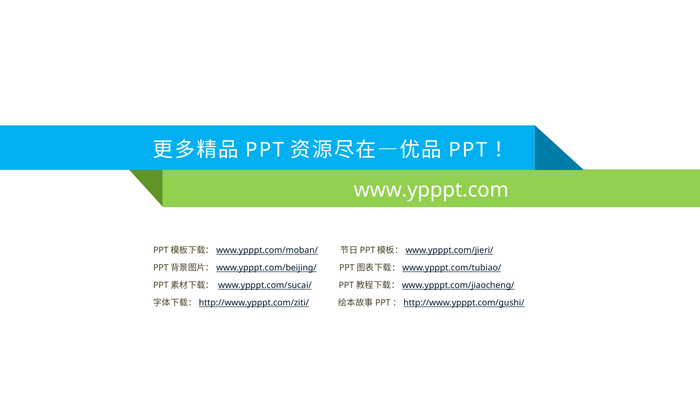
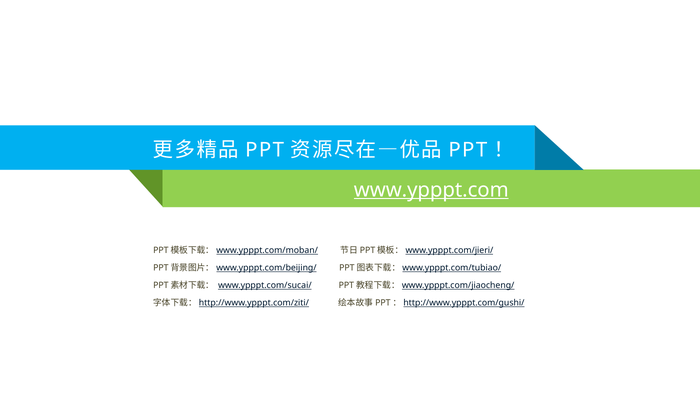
www.ypppt.com underline: none -> present (431, 190)
